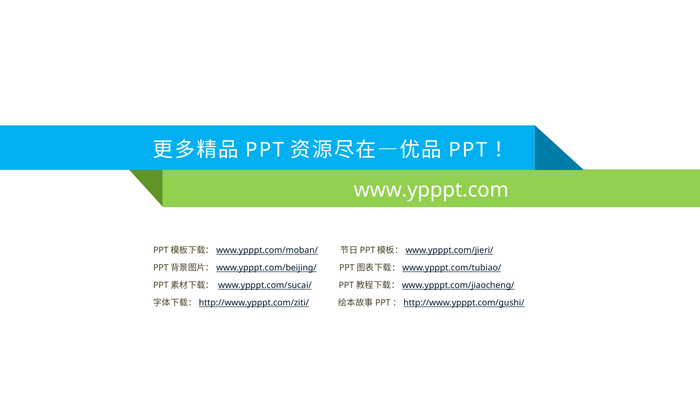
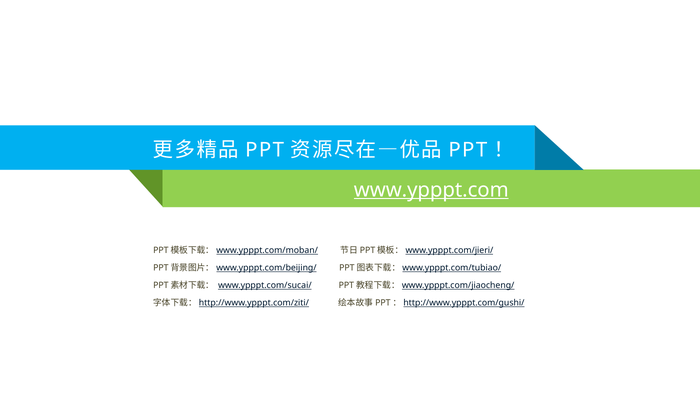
www.ypppt.com underline: none -> present (431, 190)
